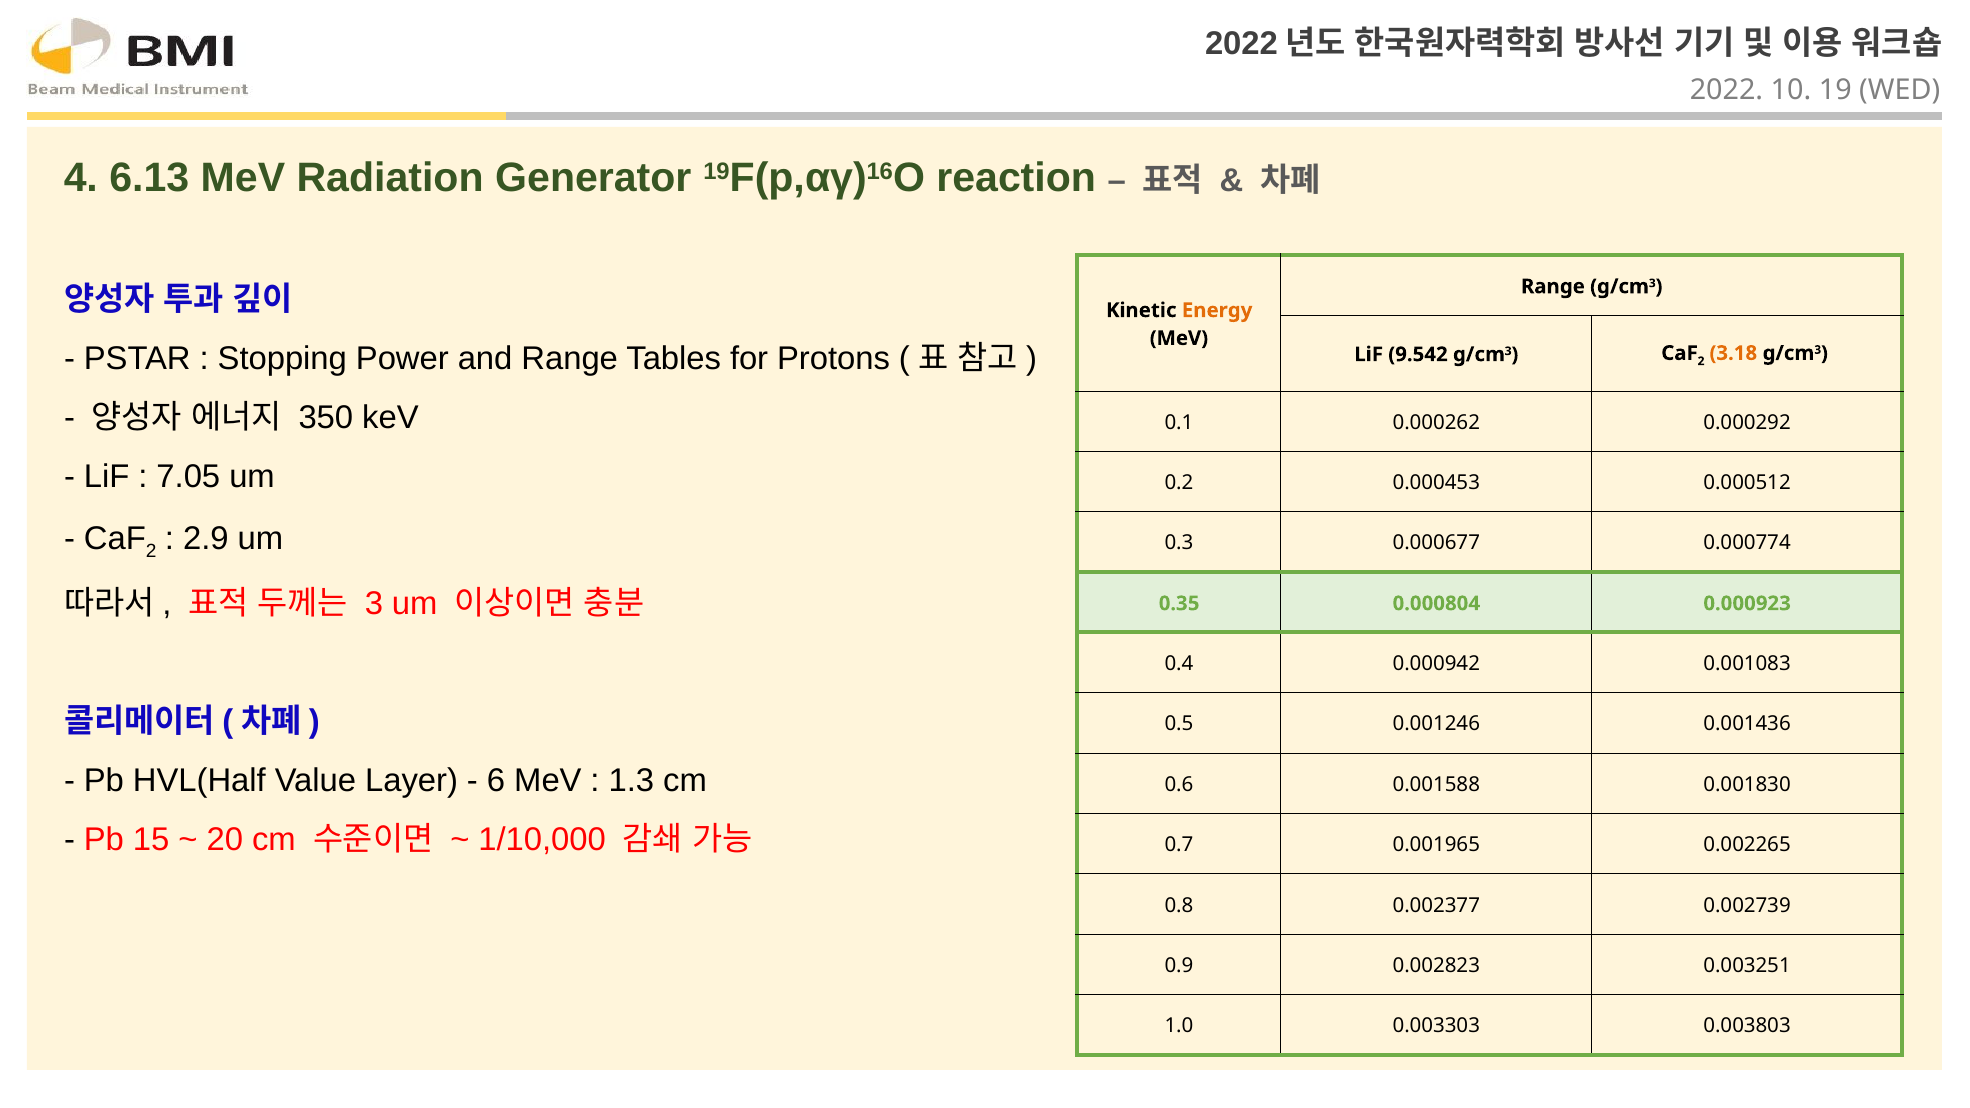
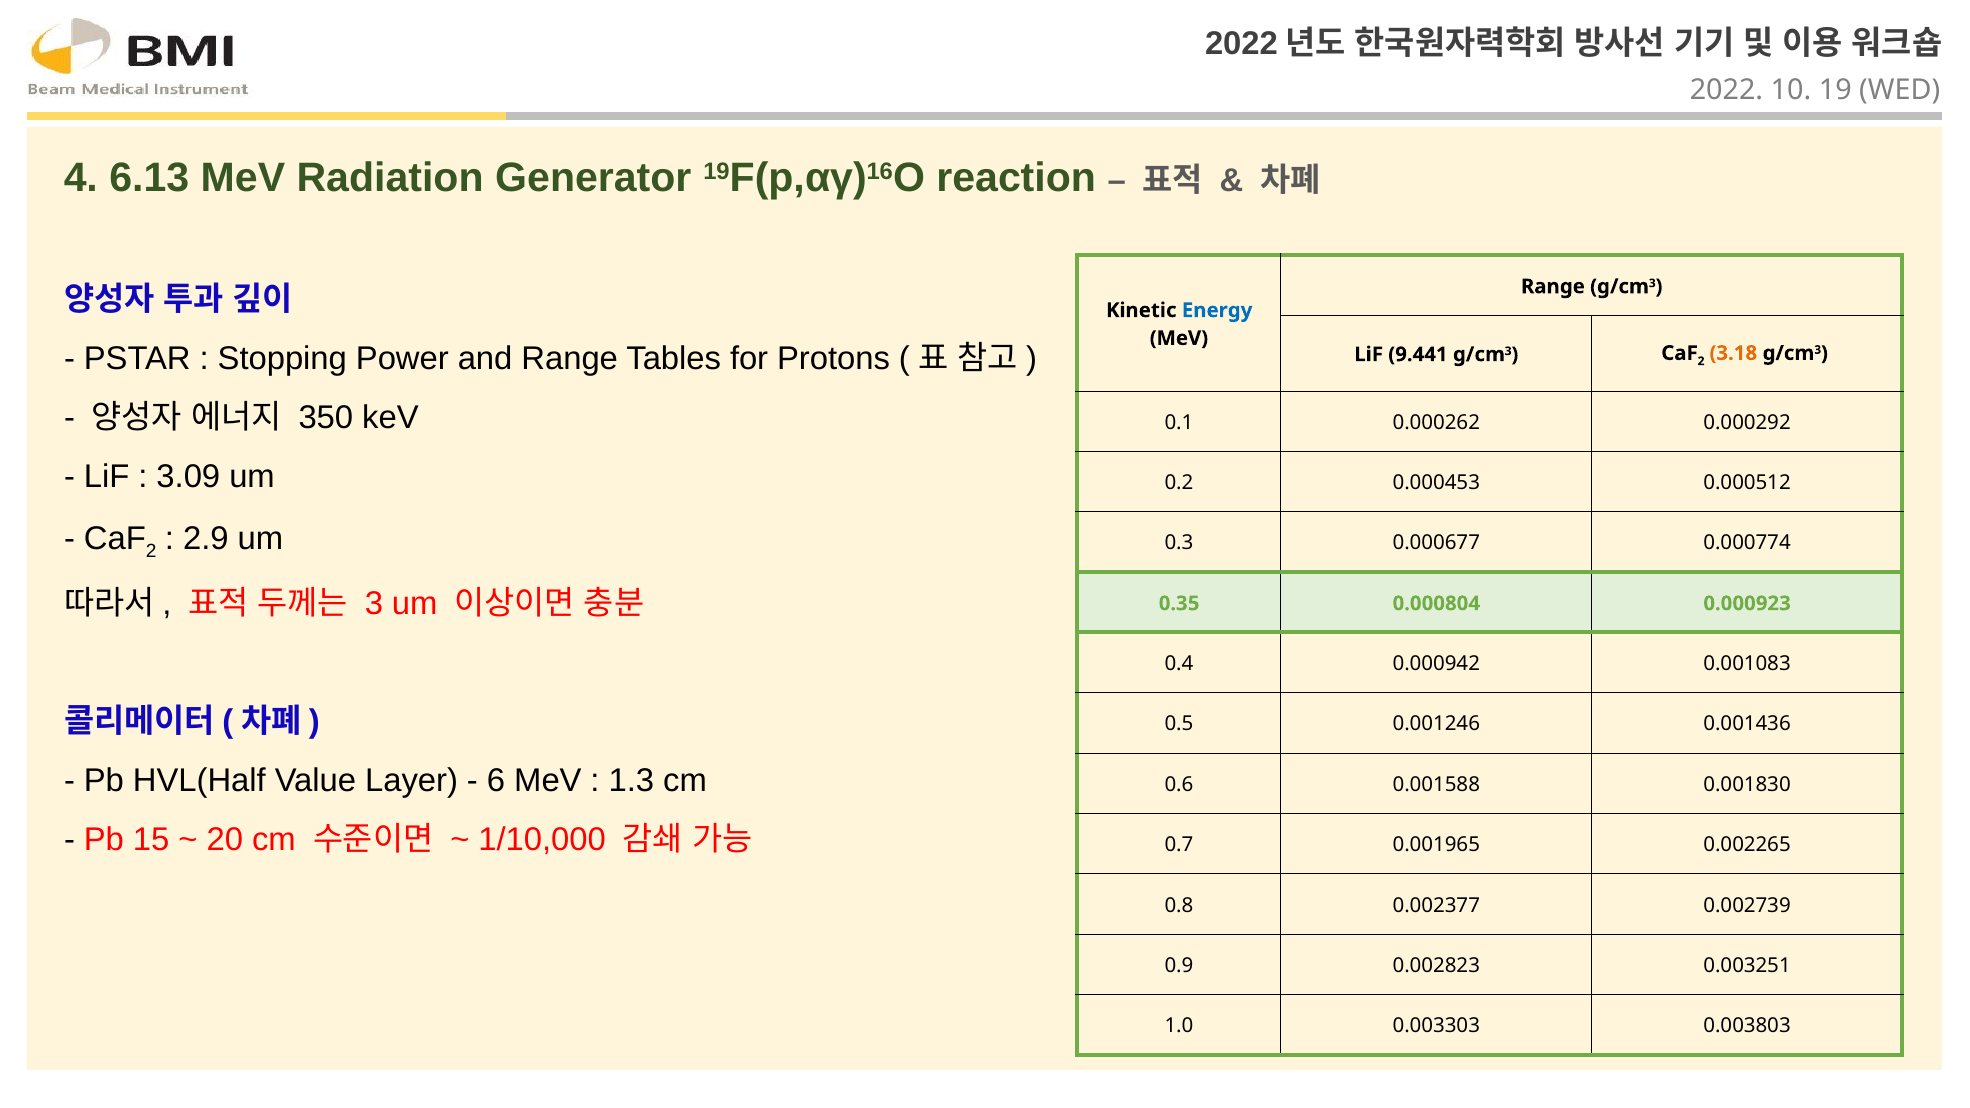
Energy colour: orange -> blue (1217, 310)
9.542: 9.542 -> 9.441 (1418, 354)
7.05: 7.05 -> 3.09 (188, 477)
